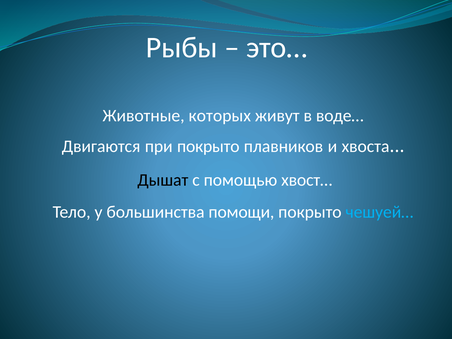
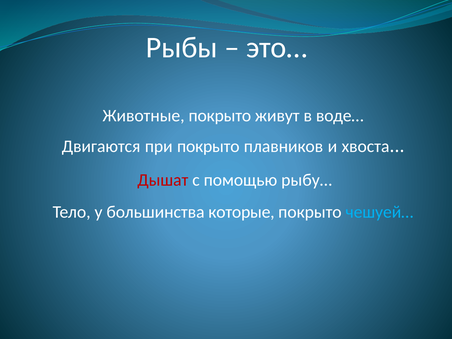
Животные которых: которых -> покрыто (220, 116)
Дышат colour: black -> red (163, 180)
хвост…: хвост… -> рыбу… (307, 180)
помощи: помощи -> которые (241, 212)
